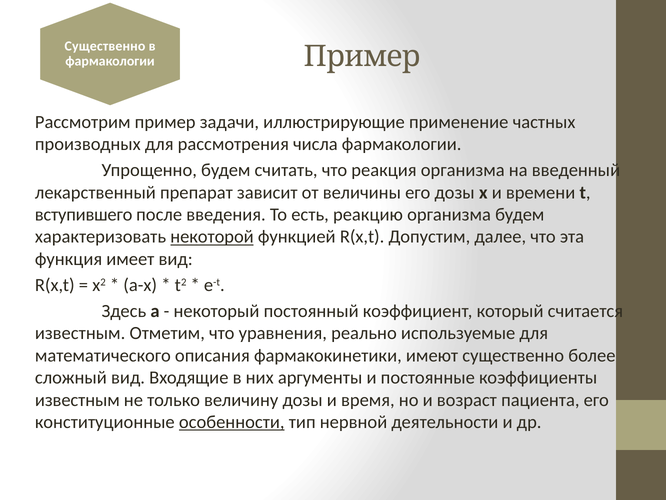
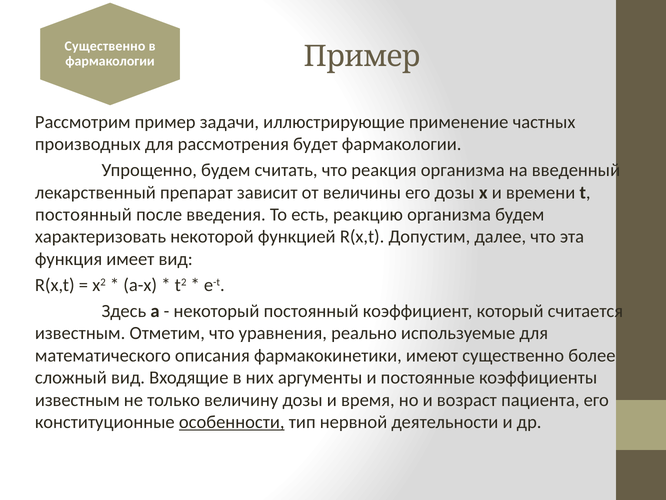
числа: числа -> будет (315, 144)
вступившего: вступившего -> постоянный (83, 214)
некоторой underline: present -> none (212, 237)
